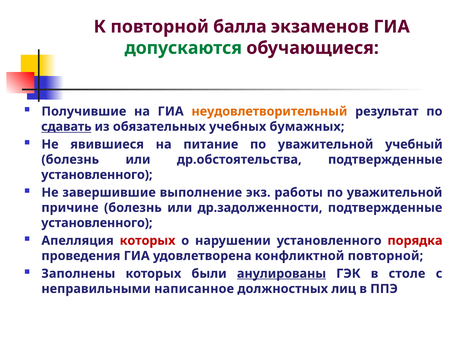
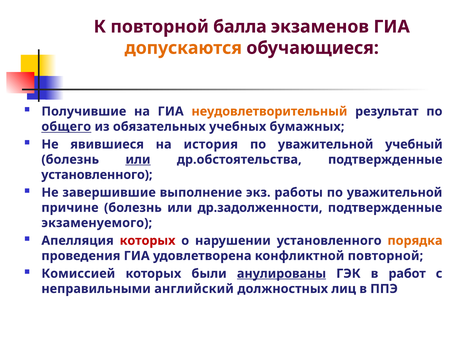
допускаются colour: green -> orange (183, 48)
сдавать: сдавать -> общего (66, 127)
питание: питание -> история (211, 144)
или underline: none -> present (138, 160)
установленного: установленного -> экзаменуемого (97, 223)
порядка colour: red -> orange (415, 241)
Заполнены: Заполнены -> Комиссией (78, 274)
столе: столе -> работ (407, 274)
написанное: написанное -> английский (194, 289)
